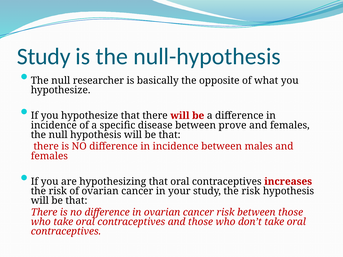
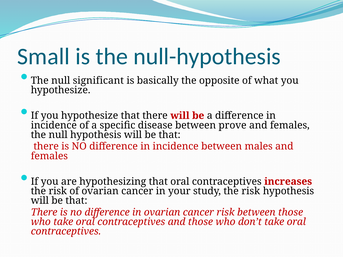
Study: Study -> Small (44, 57)
researcher: researcher -> significant (98, 81)
